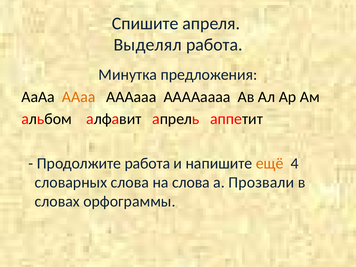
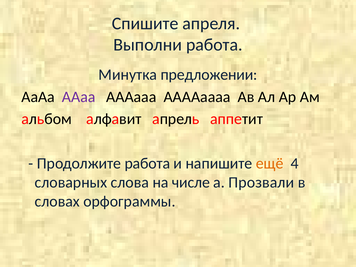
Выделял: Выделял -> Выполни (148, 45)
предложения: предложения -> предложении (209, 75)
ААаа colour: orange -> purple (79, 97)
на слова: слова -> числе (191, 182)
